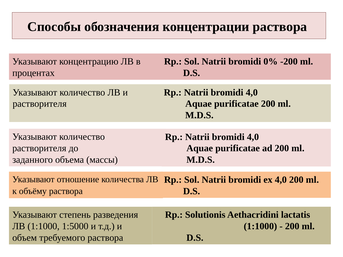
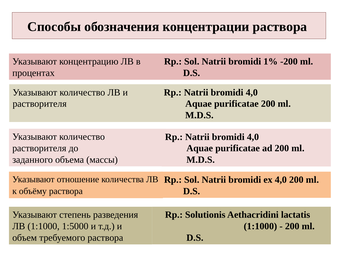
0%: 0% -> 1% (271, 62)
